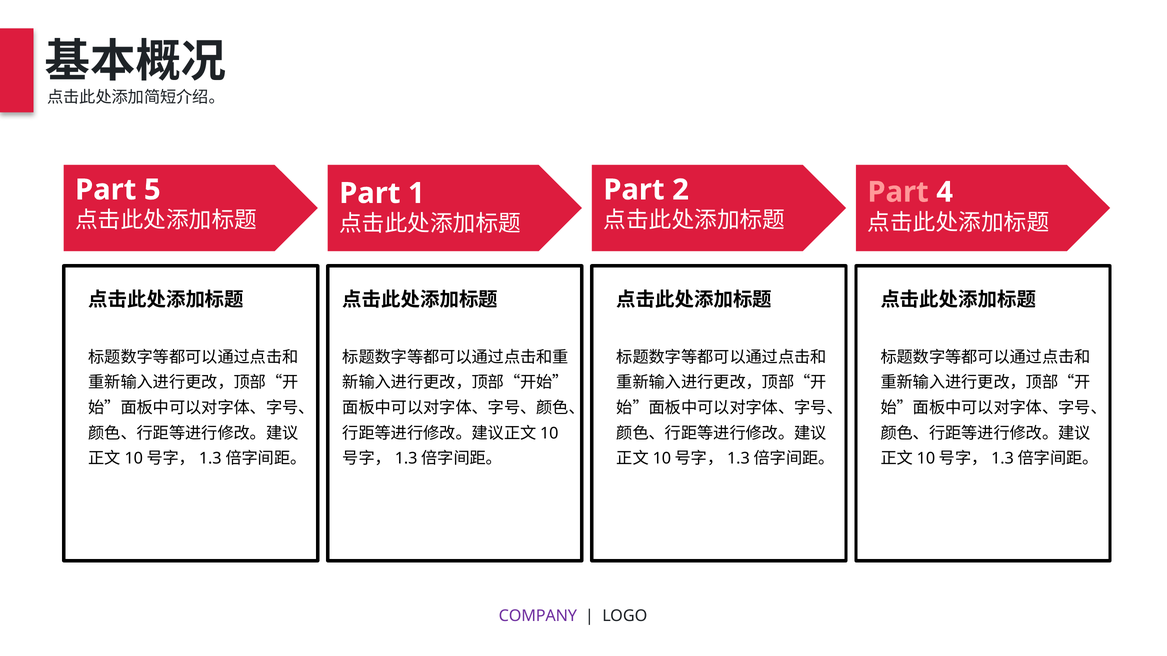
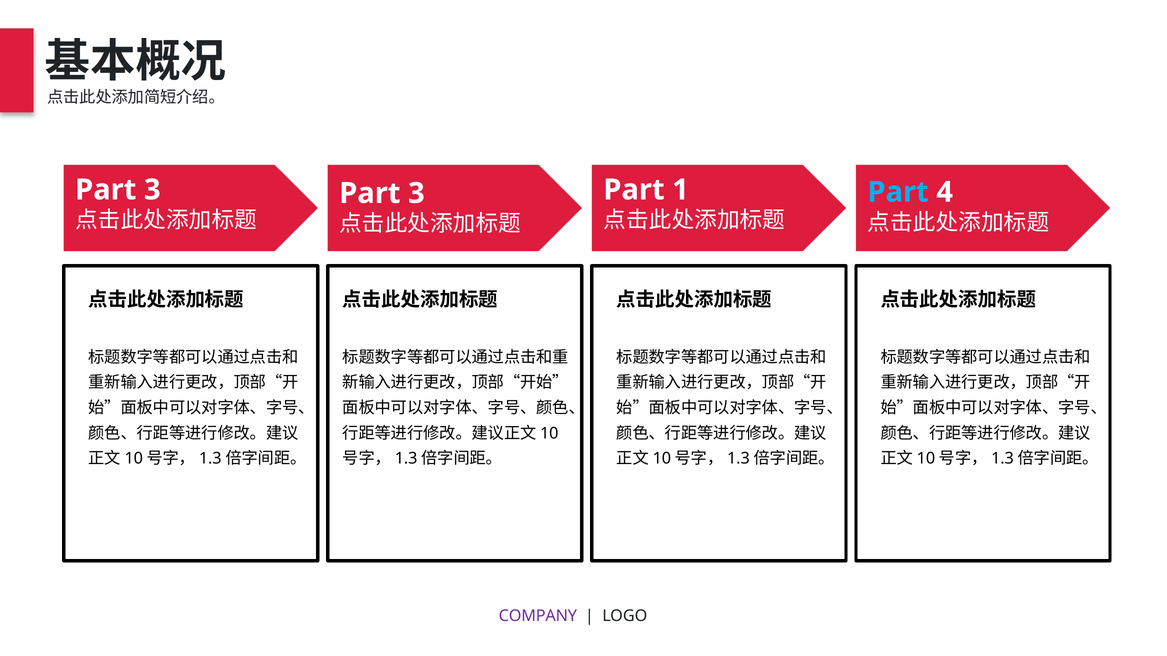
5: 5 -> 3 (152, 190)
2: 2 -> 1 (681, 190)
Part colour: pink -> light blue (898, 192)
1: 1 -> 3 (416, 193)
